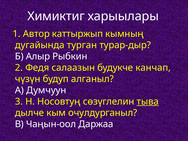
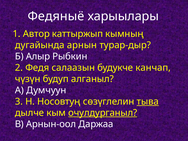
Химиктиг: Химиктиг -> Федяныё (56, 16)
турган: турган -> арнын (82, 45)
очулдурганыл underline: none -> present (103, 113)
Чаңын-оол: Чаңын-оол -> Арнын-оол (51, 124)
